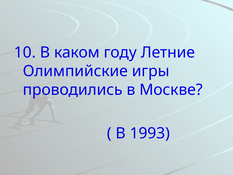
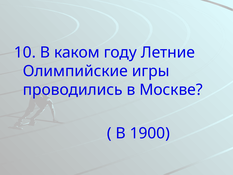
1993: 1993 -> 1900 (150, 133)
